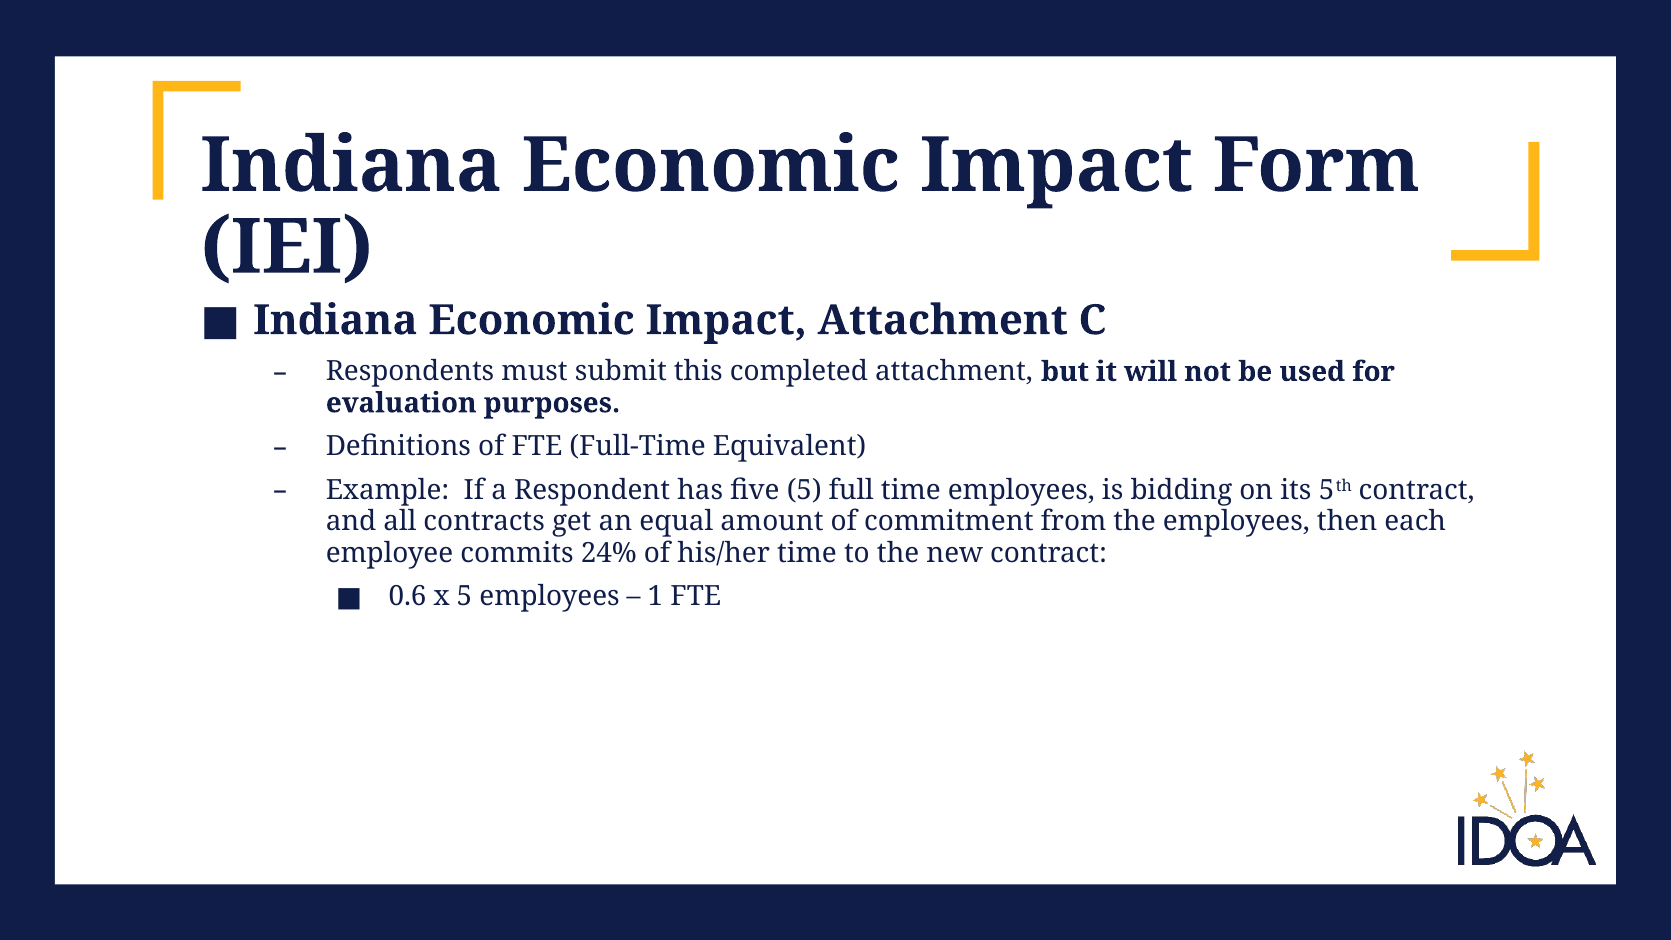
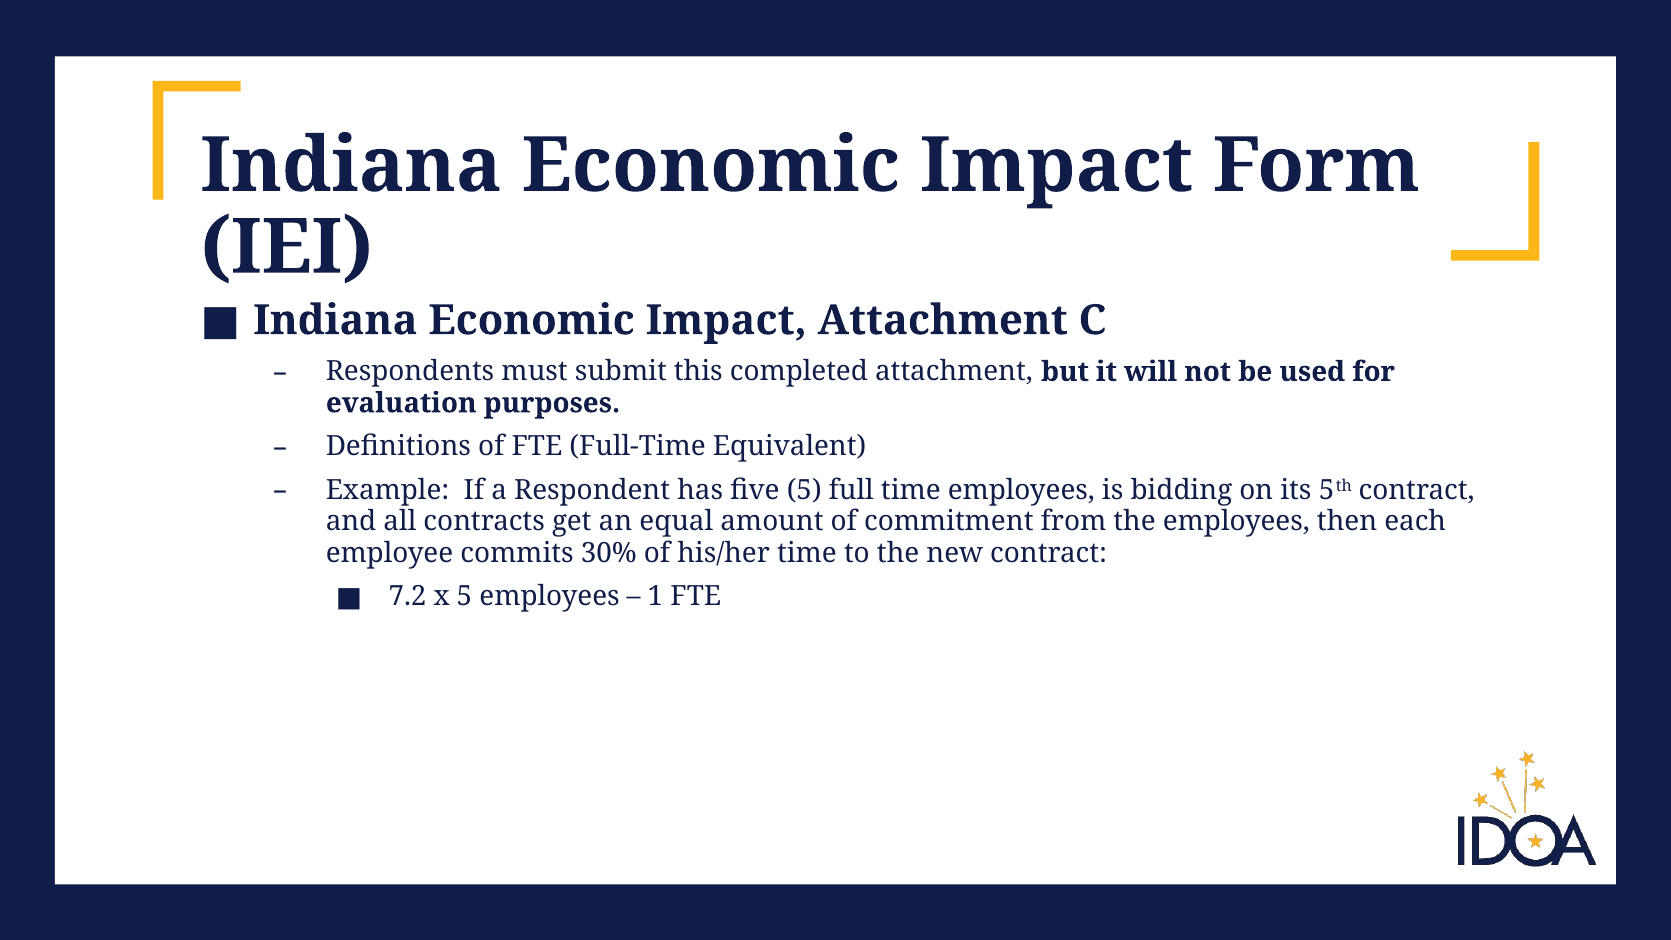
24%: 24% -> 30% (609, 553)
0.6: 0.6 -> 7.2 (407, 597)
